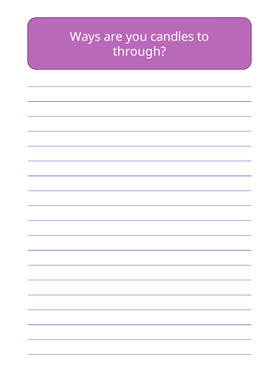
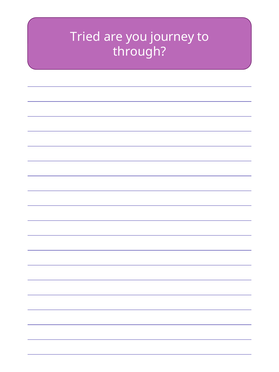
Ways: Ways -> Tried (85, 37)
candles: candles -> journey (172, 37)
